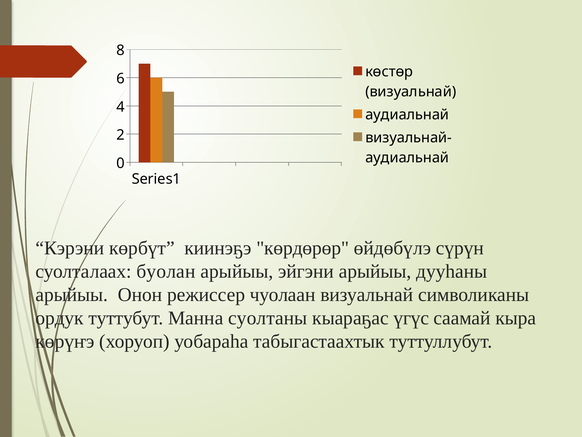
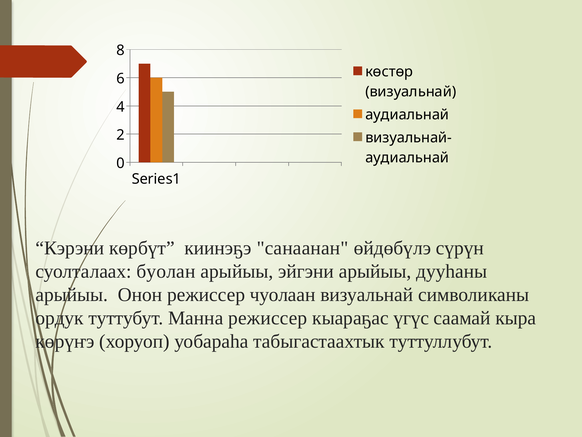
көрдөрөр: көрдөрөр -> санаанан (303, 248)
Манна суолтаны: суолтаны -> режиссер (268, 318)
